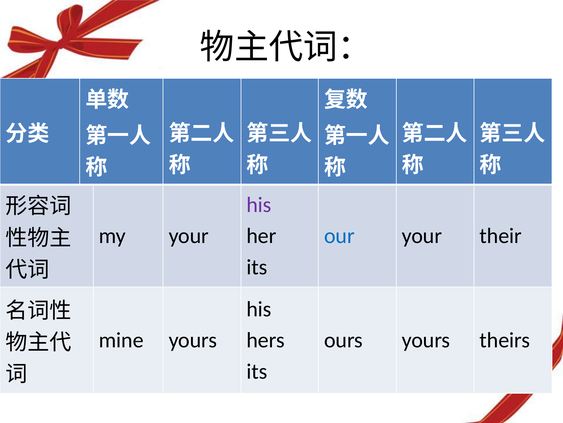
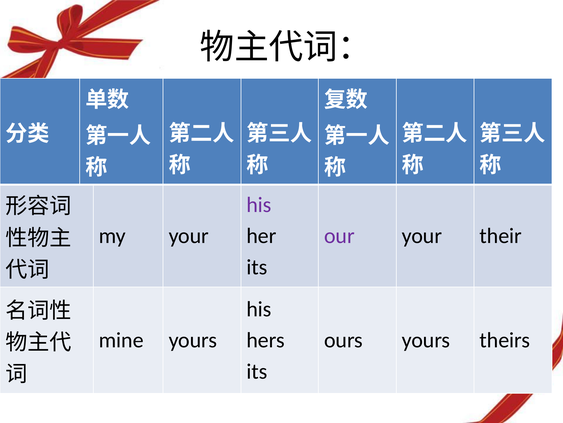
our colour: blue -> purple (339, 236)
